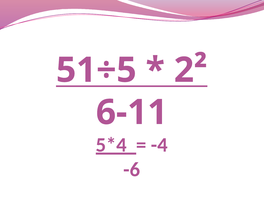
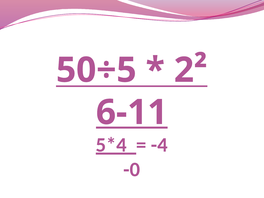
51÷5: 51÷5 -> 50÷5 (96, 70)
6-11 underline: none -> present (132, 112)
-6: -6 -> -0 (132, 170)
